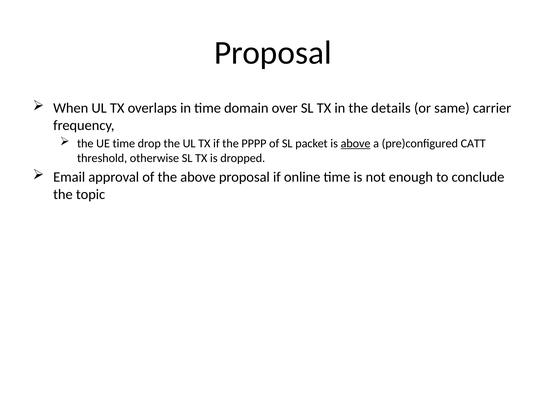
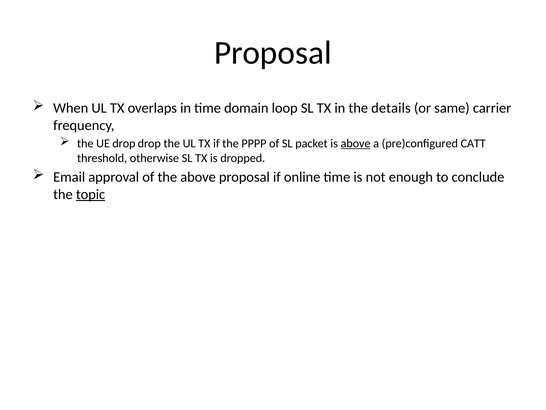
over: over -> loop (285, 108)
UE time: time -> drop (124, 143)
topic underline: none -> present (91, 194)
